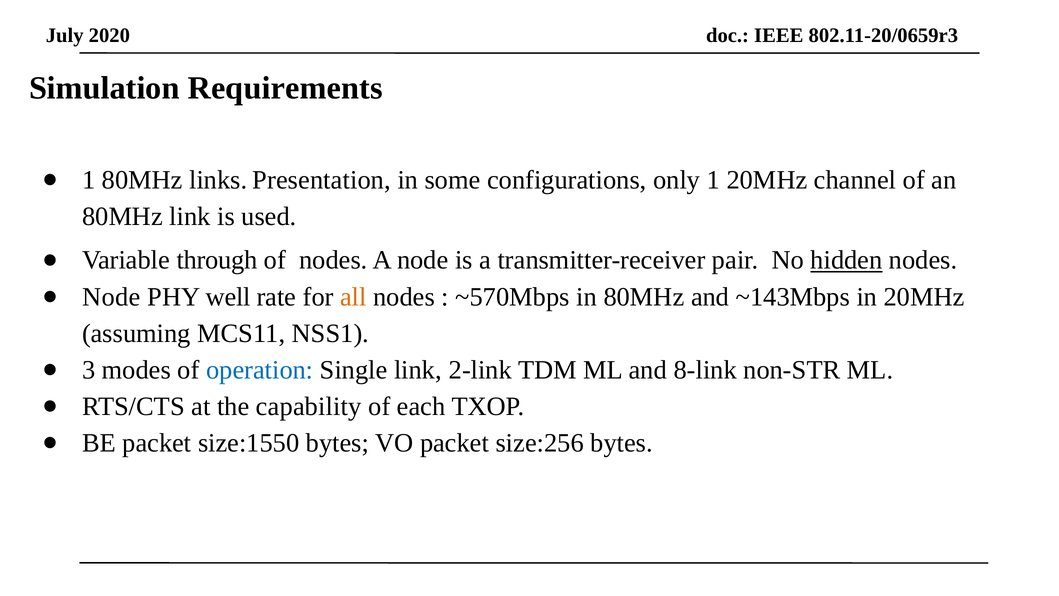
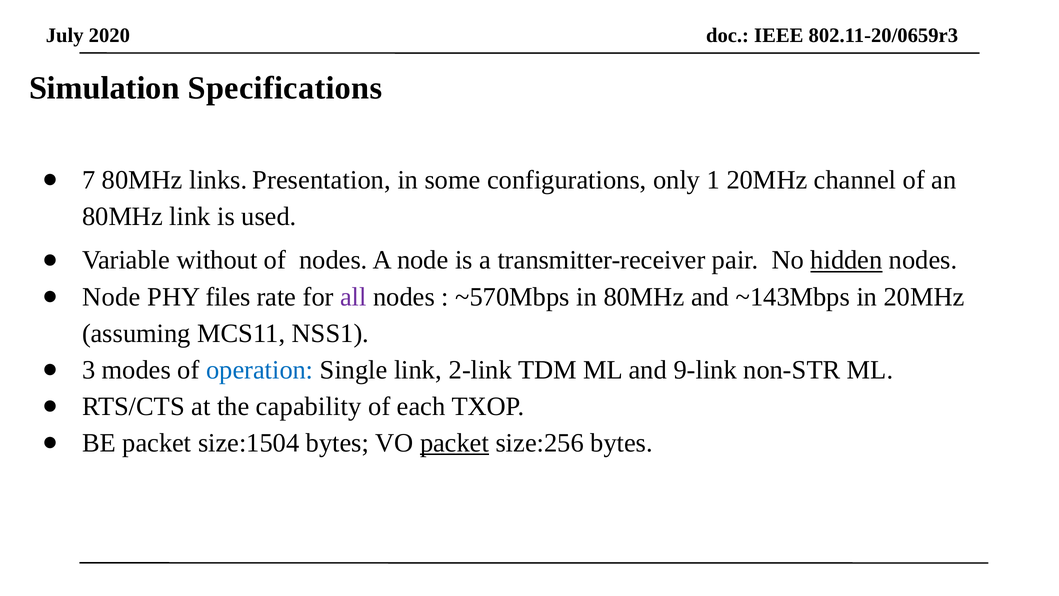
Requirements: Requirements -> Specifications (285, 88)
1: 1 -> 7 (89, 180)
through: through -> without (217, 260)
well: well -> files (228, 297)
all colour: orange -> purple (353, 297)
8-link: 8-link -> 9-link (705, 370)
size:1550: size:1550 -> size:1504 (249, 443)
packet underline: none -> present (455, 443)
